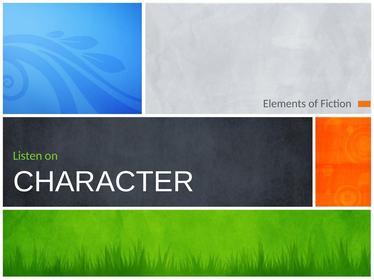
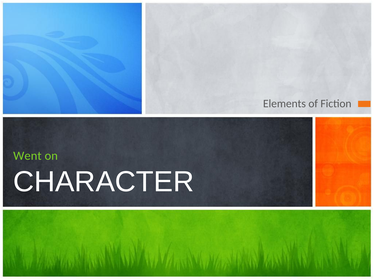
Listen: Listen -> Went (27, 156)
